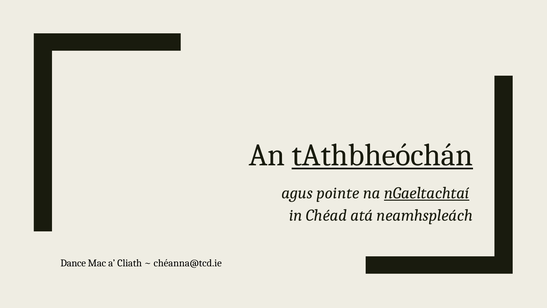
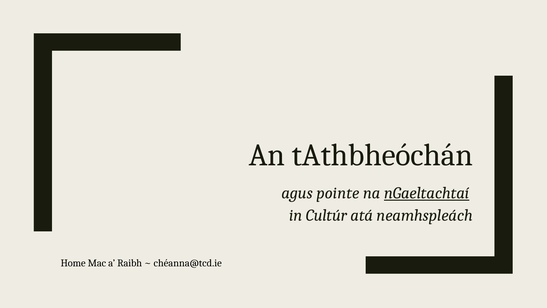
tAthbheóchán underline: present -> none (382, 155)
Chéad: Chéad -> Cultúr (326, 215)
Dance: Dance -> Home (73, 263)
Cliath: Cliath -> Raibh (130, 263)
